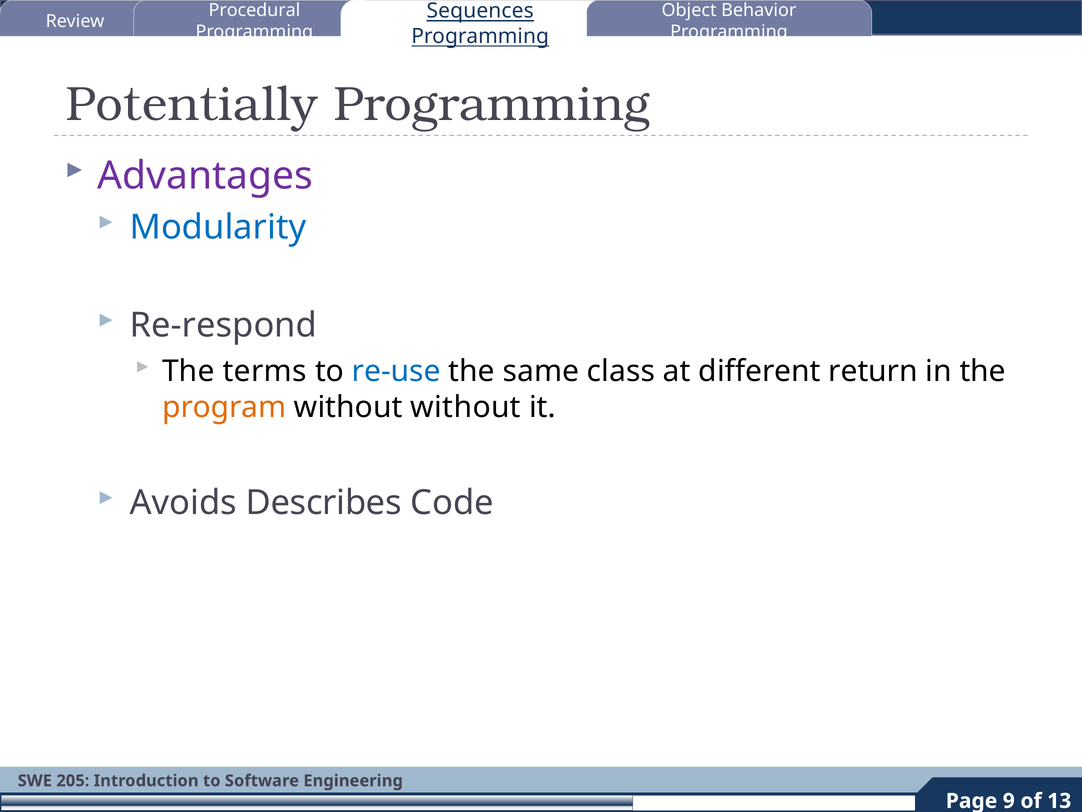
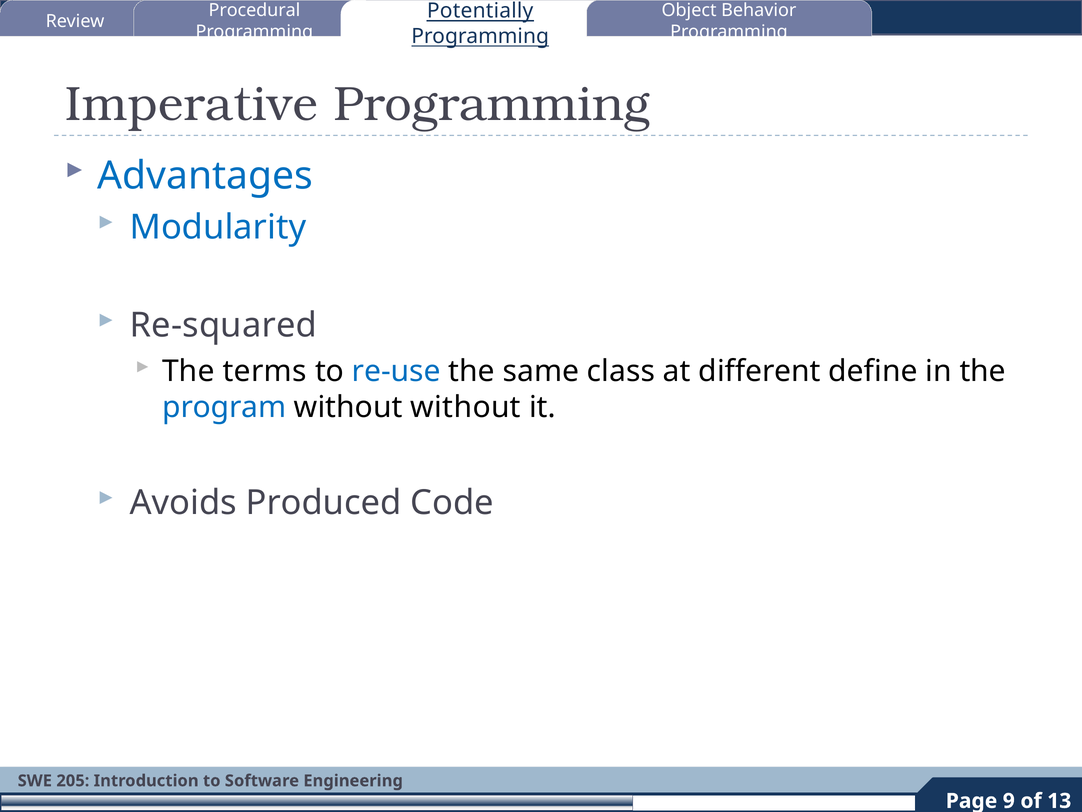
Sequences: Sequences -> Potentially (480, 11)
Potentially: Potentially -> Imperative (192, 104)
Advantages colour: purple -> blue (205, 176)
Re-respond: Re-respond -> Re-squared (223, 325)
return: return -> define (873, 371)
program colour: orange -> blue (224, 407)
Describes: Describes -> Produced (324, 503)
